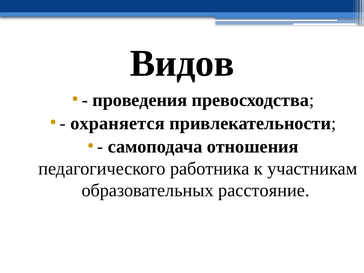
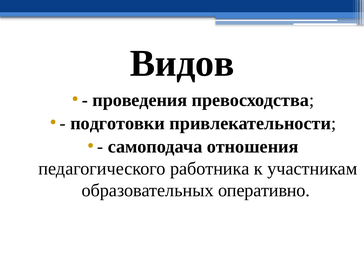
охраняется: охраняется -> подготовки (118, 123)
расстояние: расстояние -> оперативно (264, 190)
